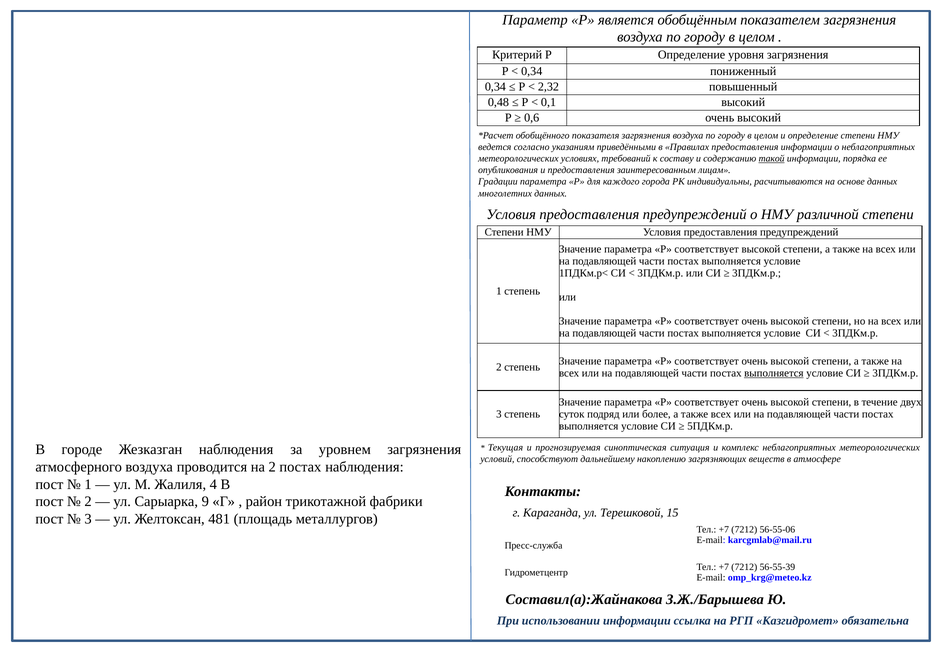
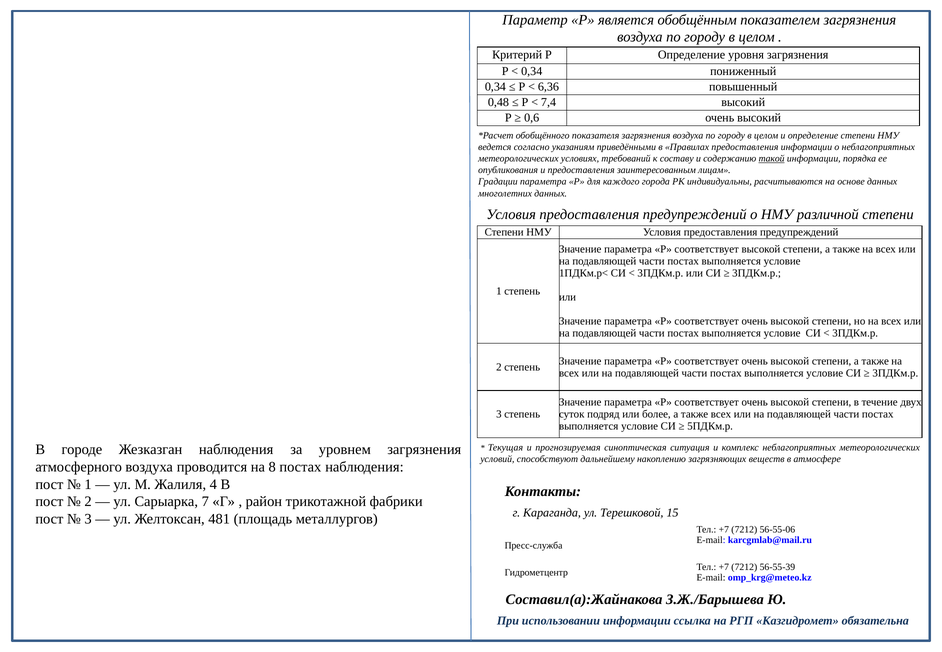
2,32: 2,32 -> 6,36 (548, 87)
0,1: 0,1 -> 7,4 (549, 102)
выполняется underline: present -> none (774, 373)
на 2: 2 -> 8 (272, 467)
9: 9 -> 7 (205, 502)
